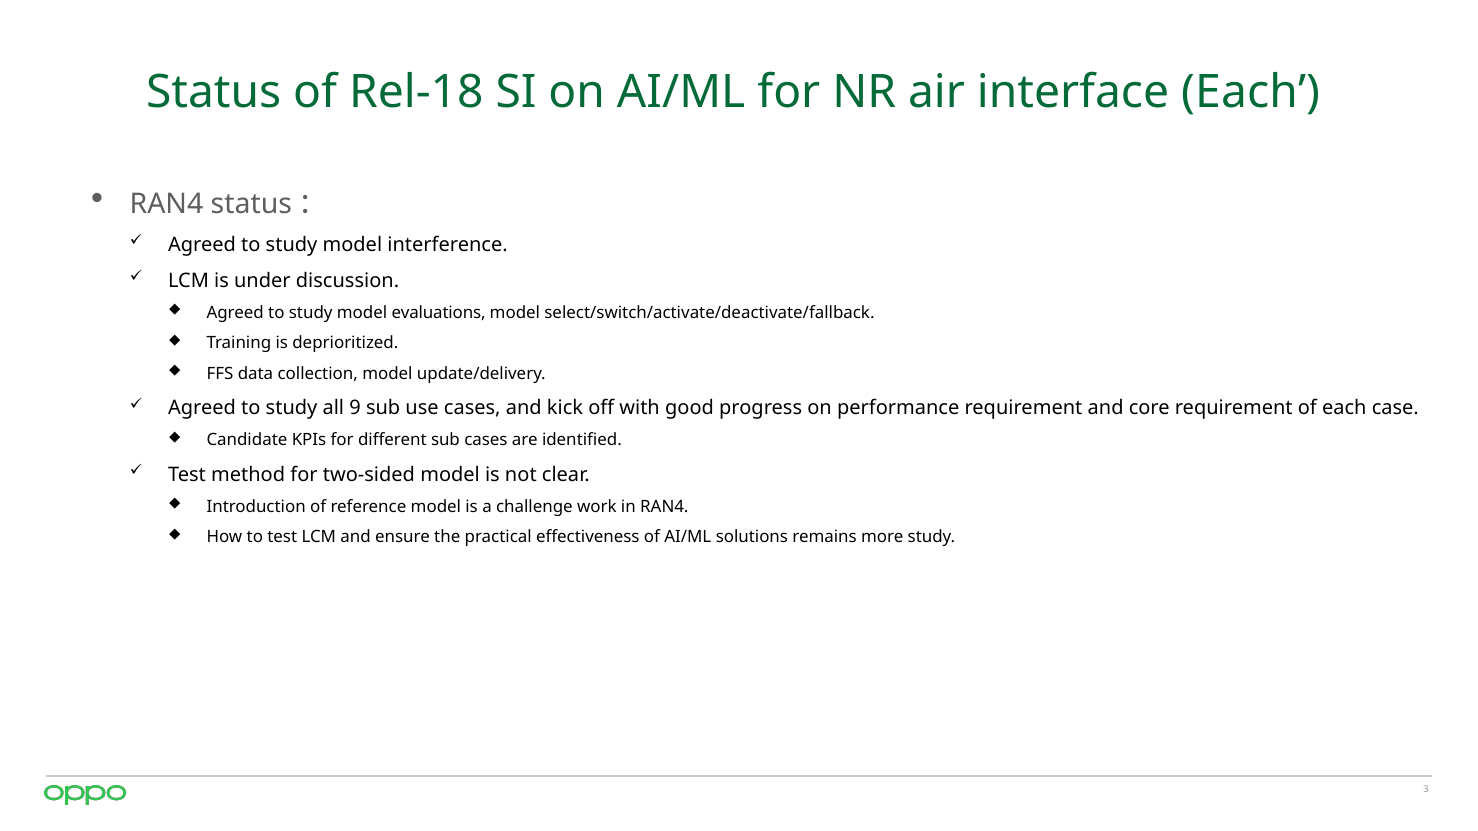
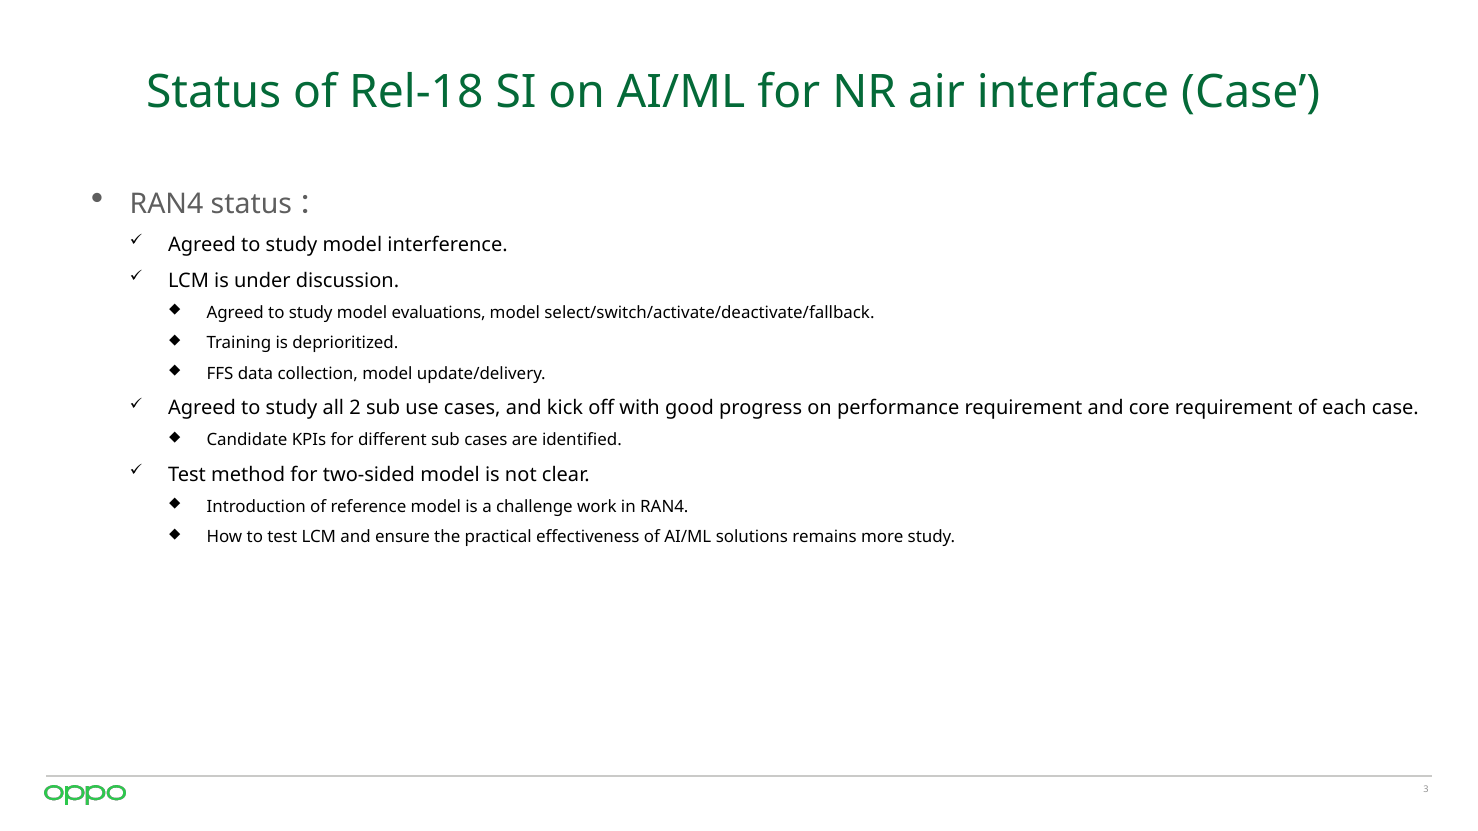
interface Each: Each -> Case (1251, 93)
9: 9 -> 2 (355, 408)
